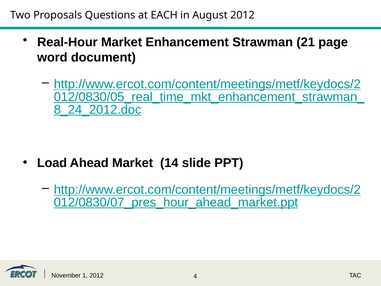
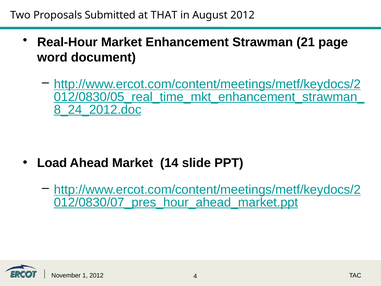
Questions: Questions -> Submitted (110, 15)
EACH: EACH -> THAT (164, 15)
